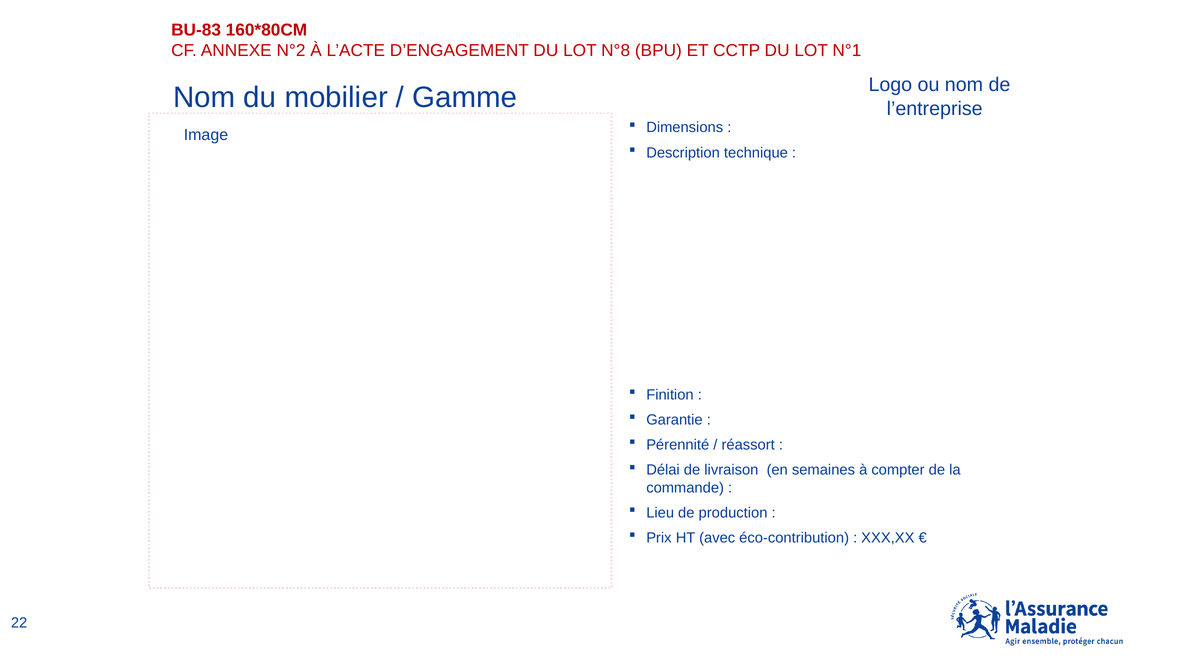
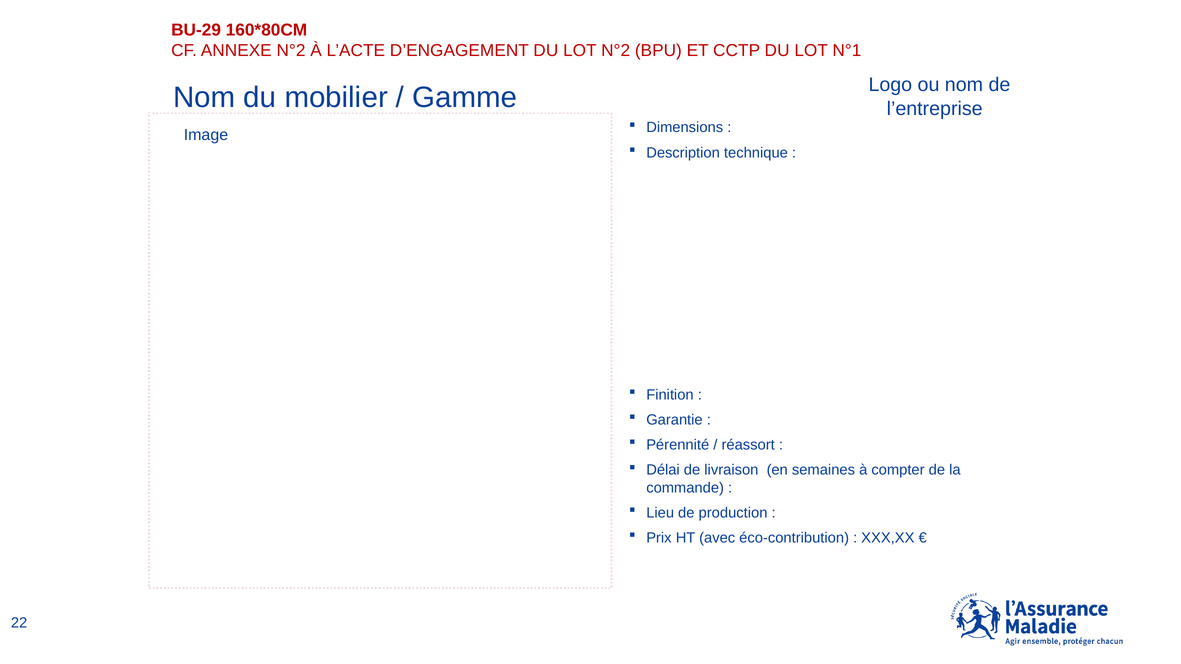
BU-83: BU-83 -> BU-29 (196, 30)
LOT N°8: N°8 -> N°2 (616, 51)
